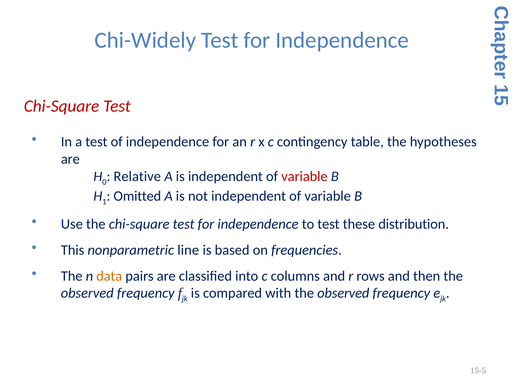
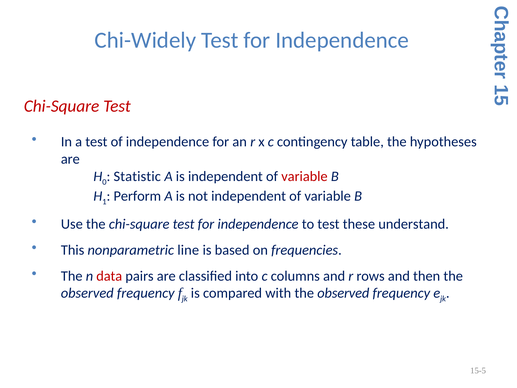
Relative: Relative -> Statistic (137, 176)
Omitted: Omitted -> Perform (137, 196)
distribution: distribution -> understand (414, 224)
data colour: orange -> red (109, 276)
